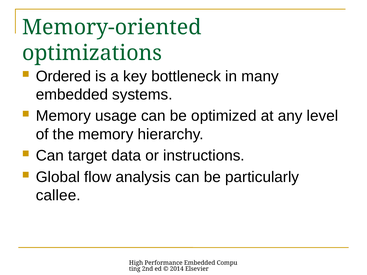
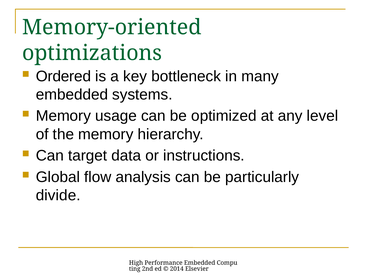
callee: callee -> divide (58, 196)
